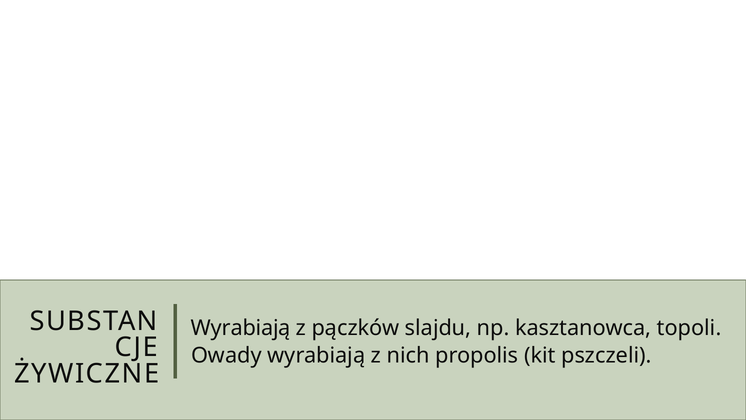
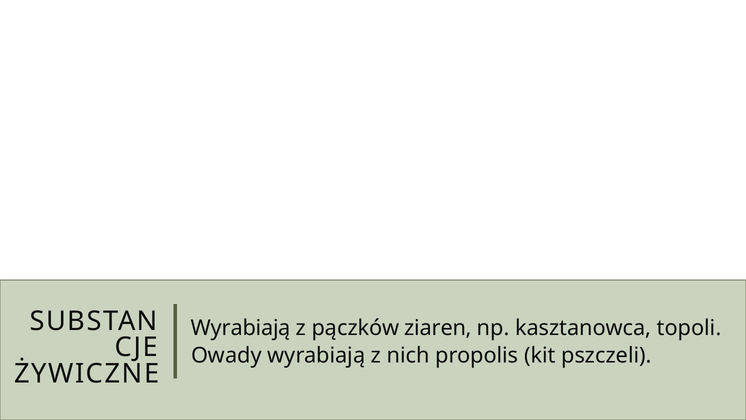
slajdu: slajdu -> ziaren (438, 328)
